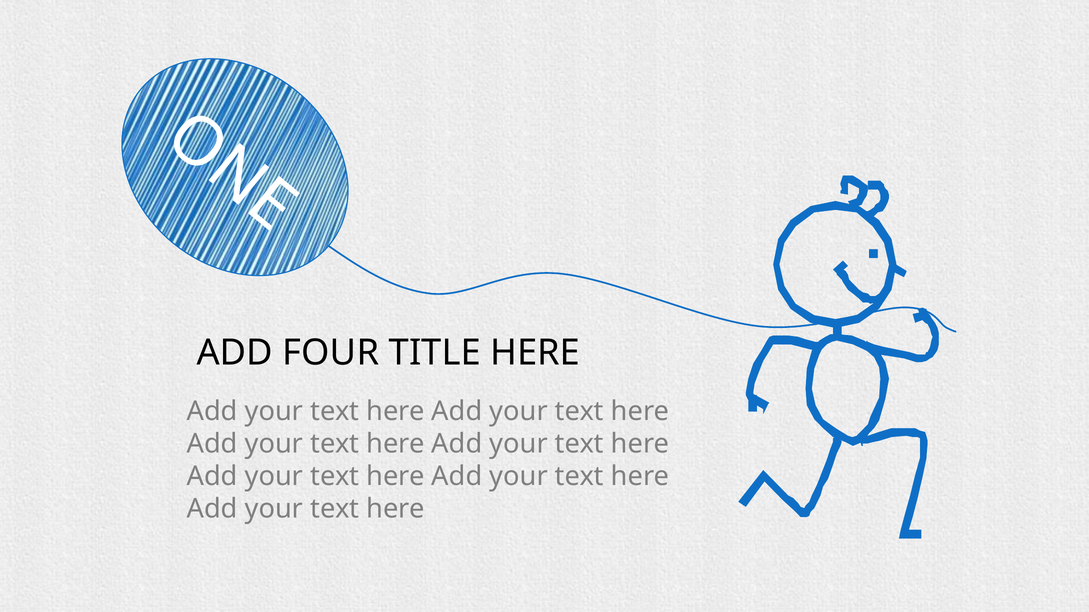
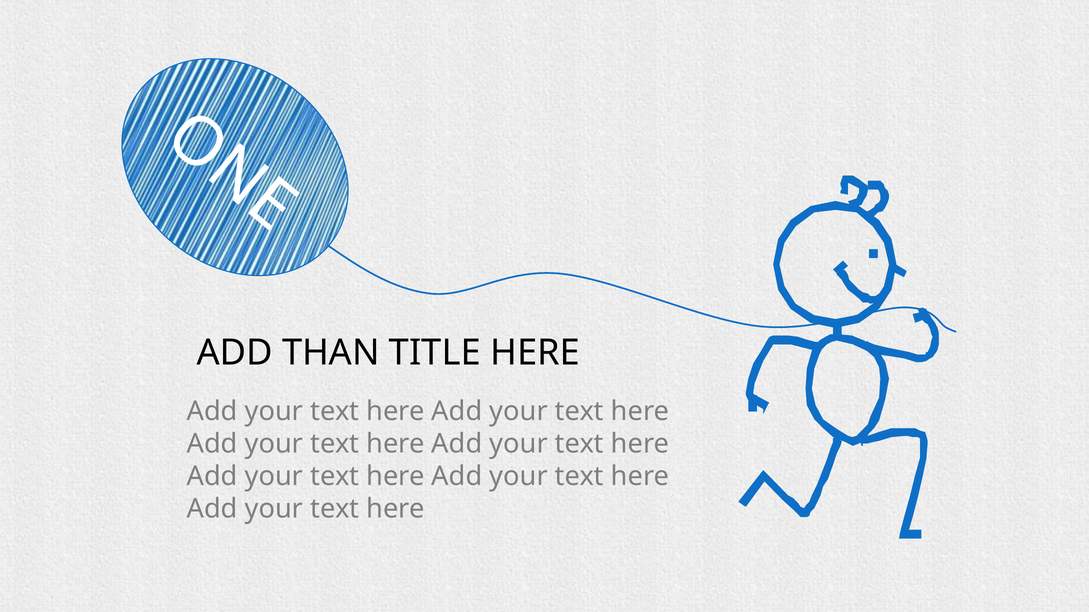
FOUR: FOUR -> THAN (331, 353)
